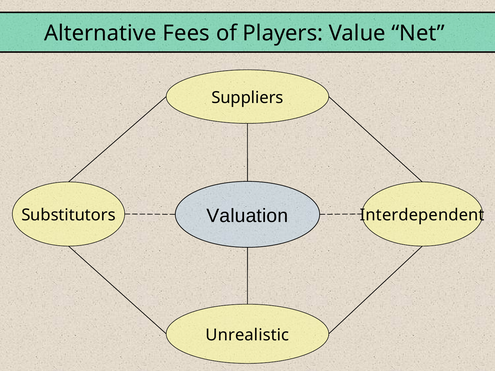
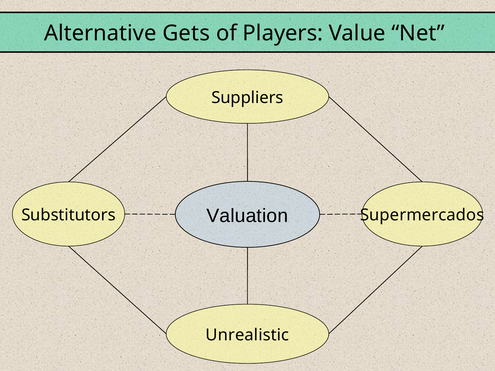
Fees: Fees -> Gets (186, 33)
Interdependent: Interdependent -> Supermercados (422, 215)
